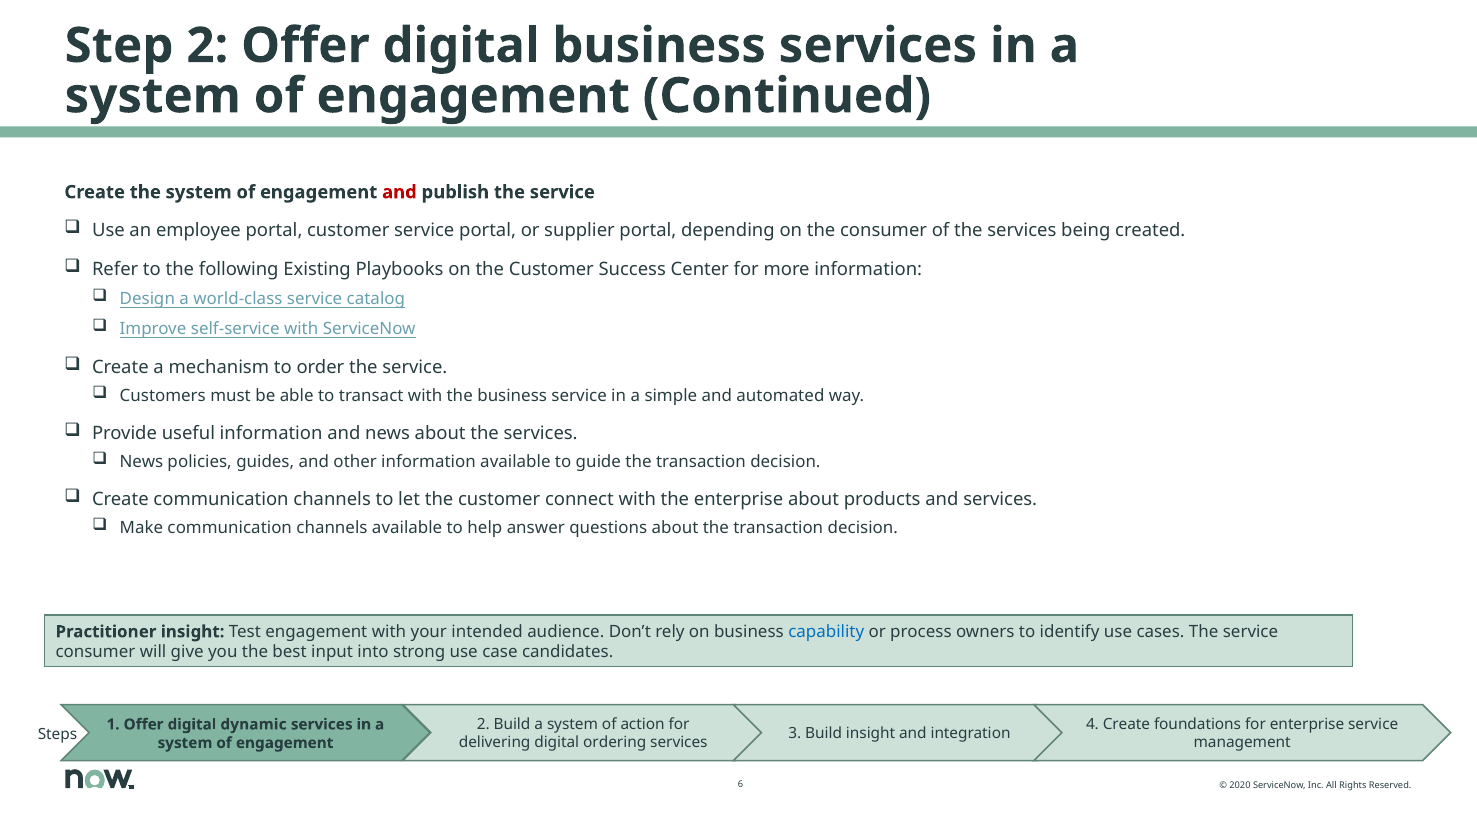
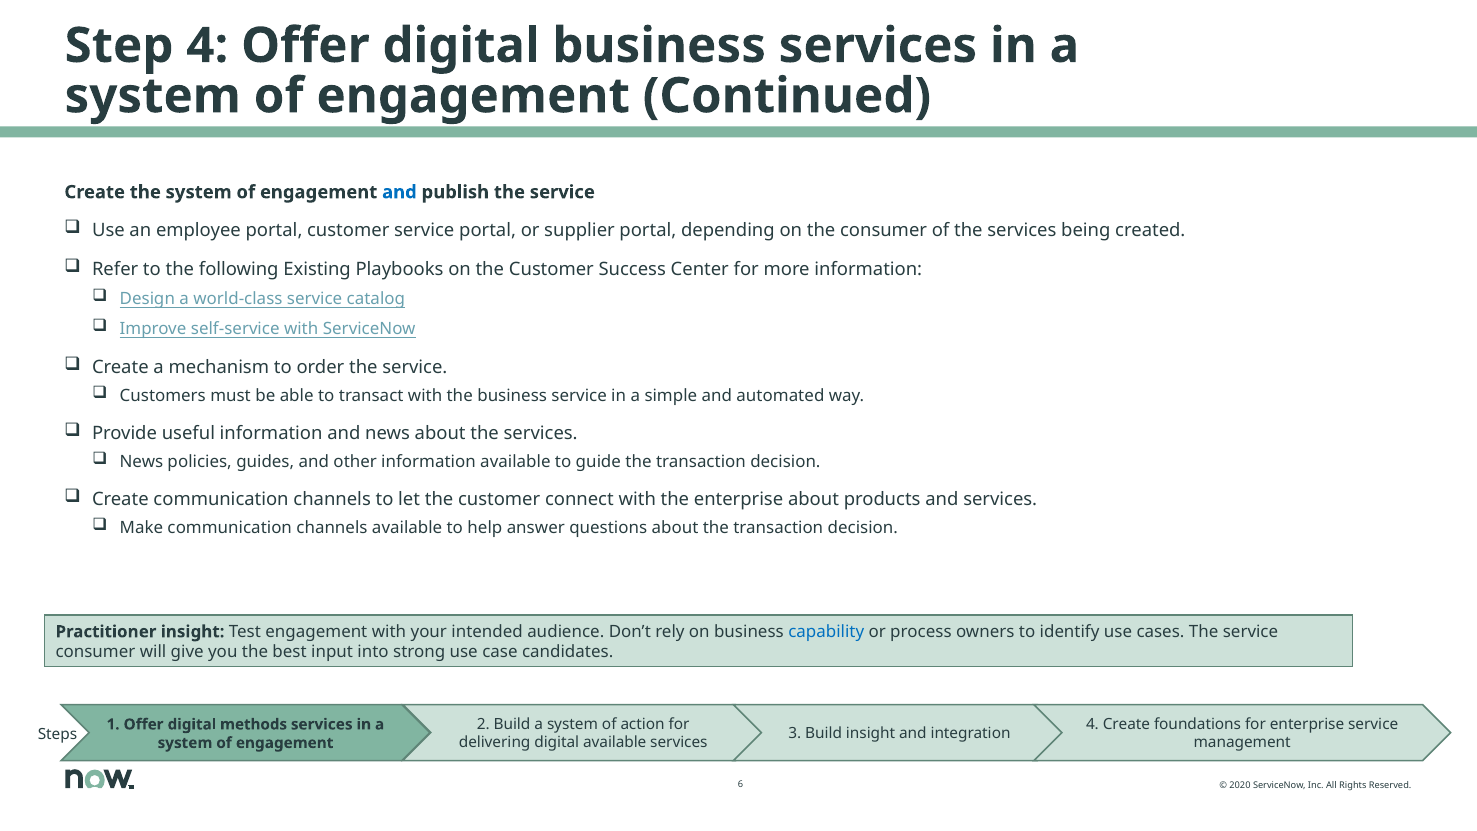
Step 2: 2 -> 4 (207, 46)
and colour: red -> blue (399, 192)
dynamic: dynamic -> methods (254, 724)
digital ordering: ordering -> available (615, 743)
